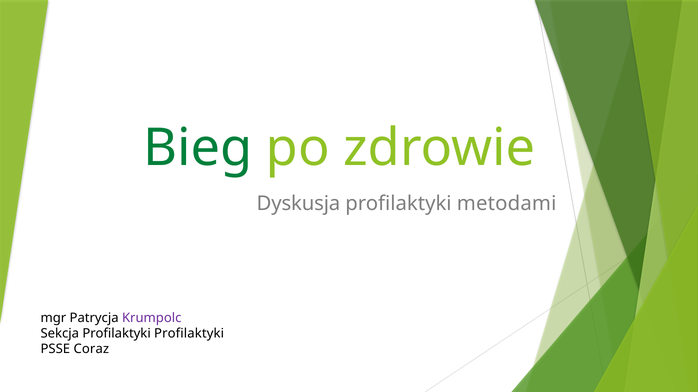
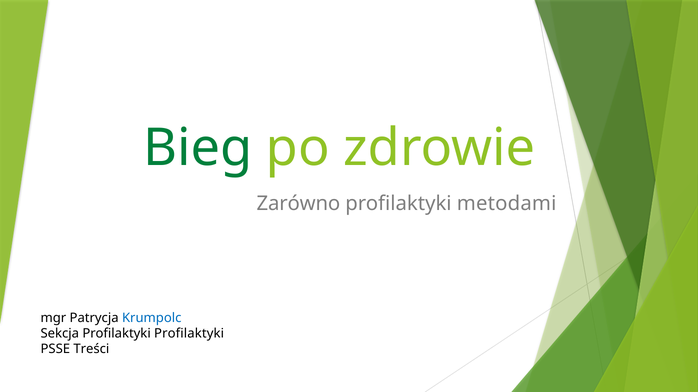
Dyskusja: Dyskusja -> Zarówno (298, 204)
Krumpolc colour: purple -> blue (152, 318)
Coraz: Coraz -> Treści (91, 350)
